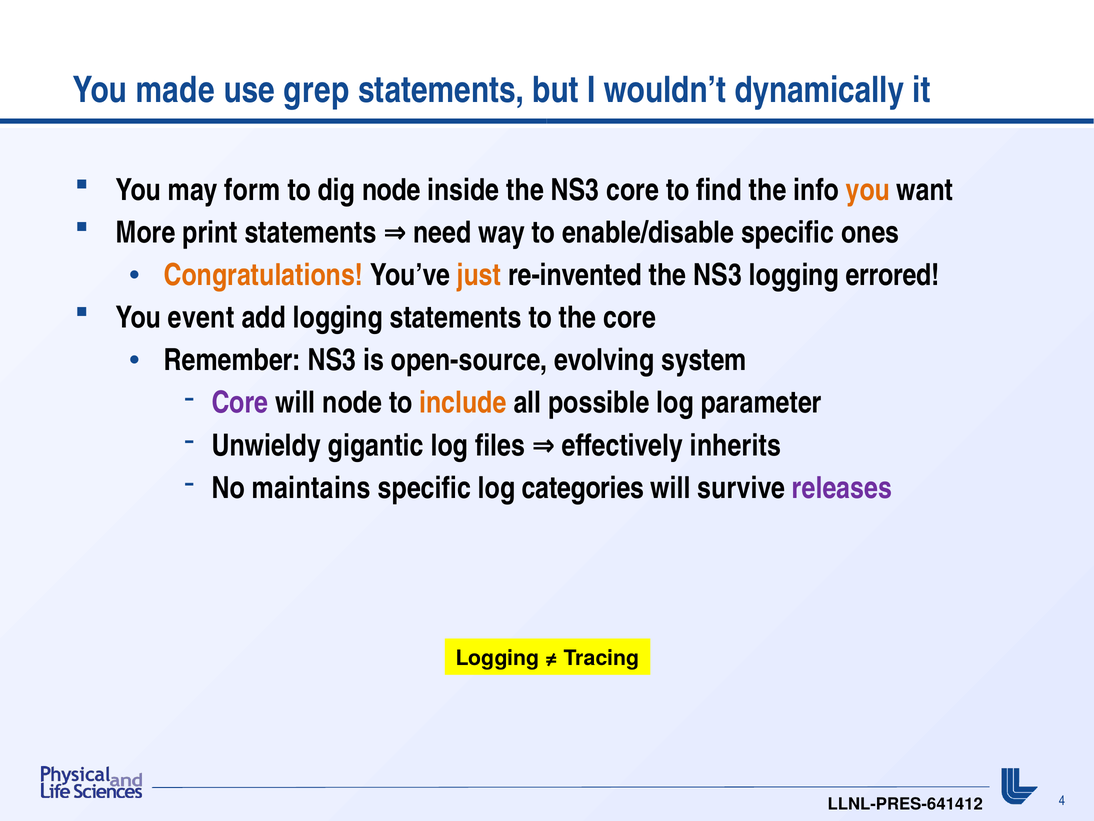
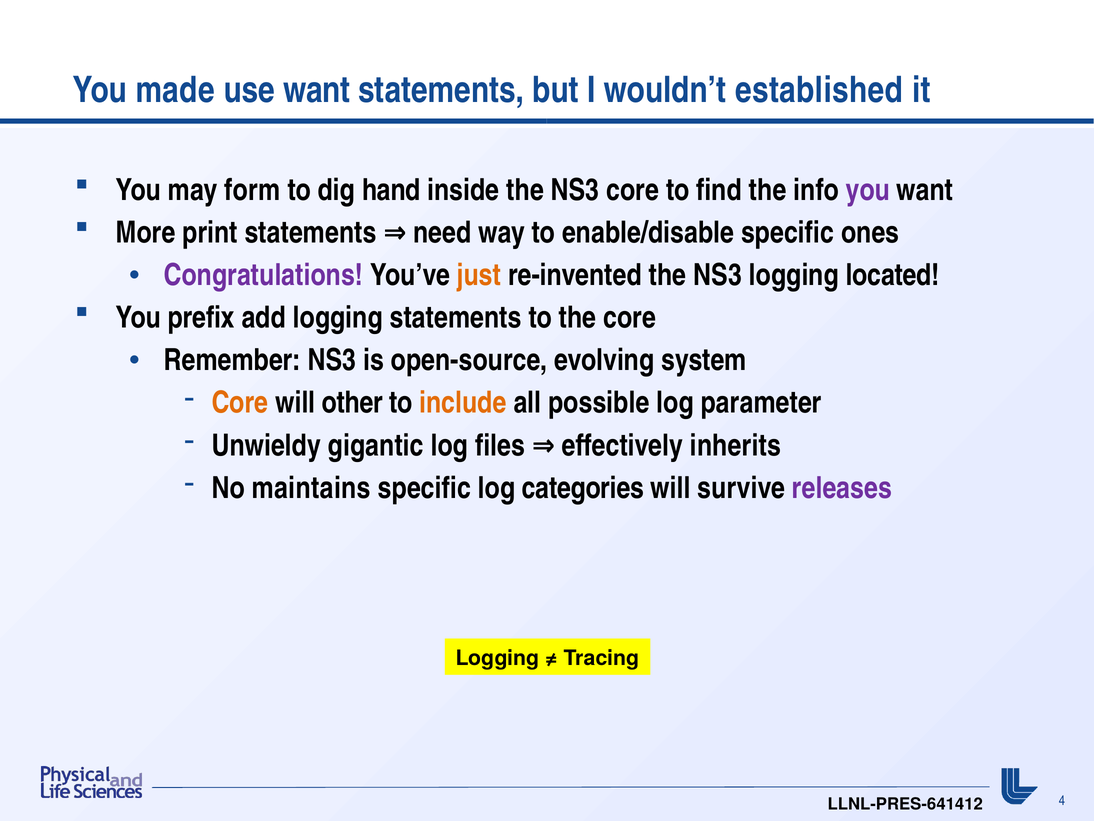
use grep: grep -> want (317, 90)
dynamically: dynamically -> established (819, 90)
dig node: node -> hand (391, 190)
you colour: orange -> purple (868, 190)
Congratulations colour: orange -> purple (263, 275)
errored: errored -> located (893, 275)
event: event -> prefix (201, 318)
Core colour: purple -> orange (240, 403)
will node: node -> other (352, 403)
